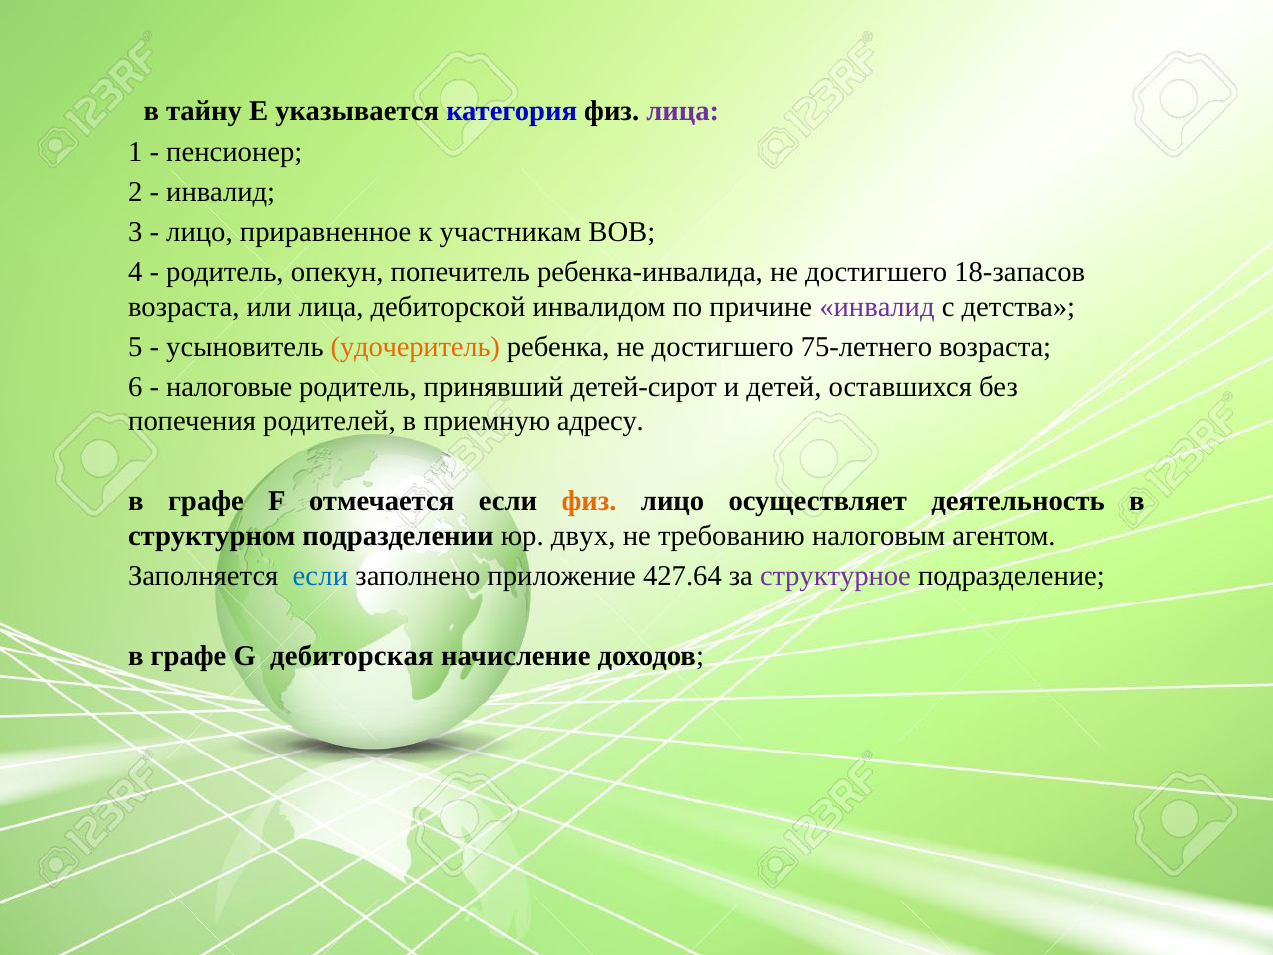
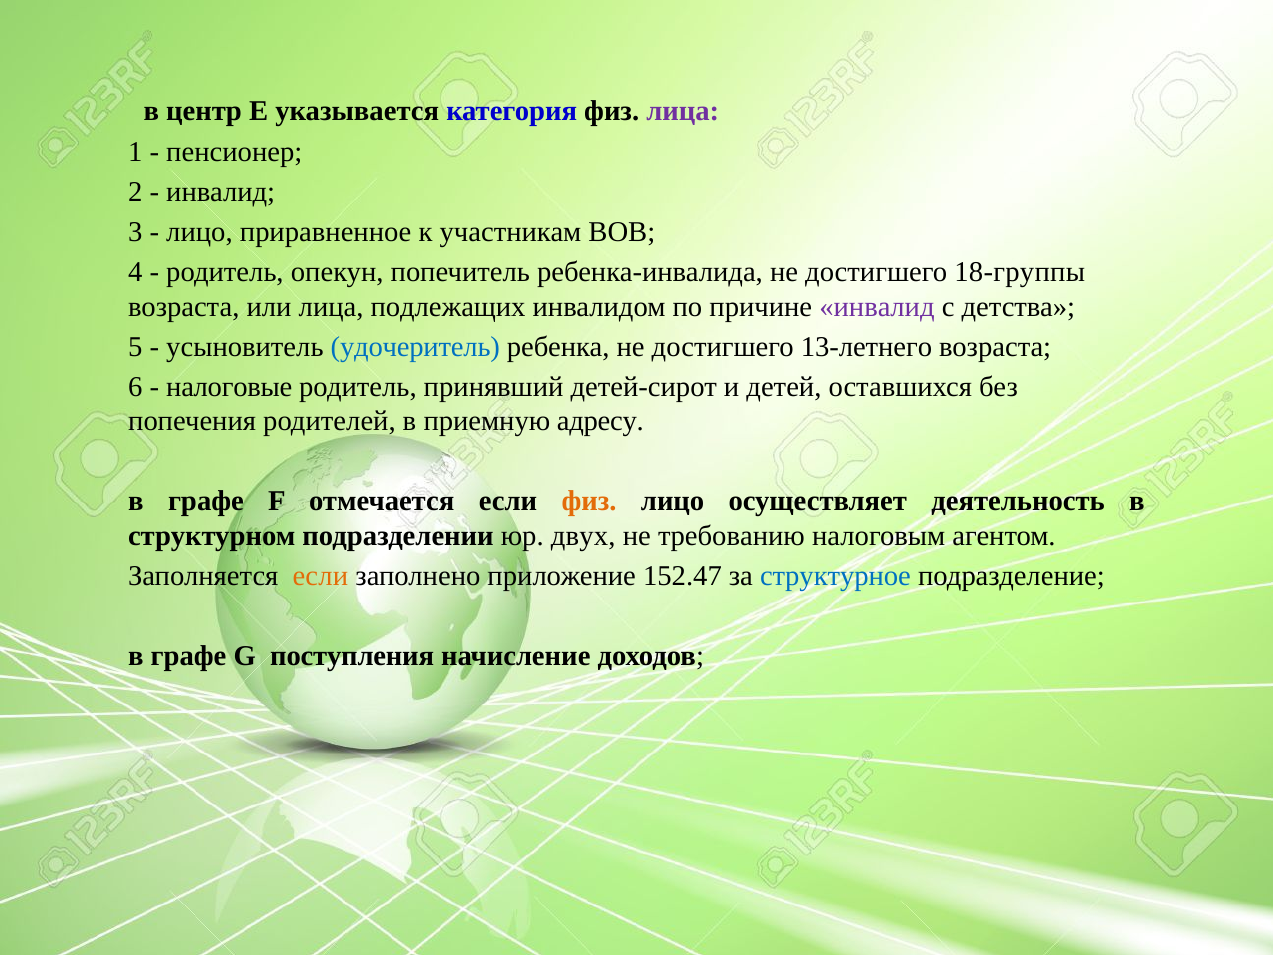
тайну: тайну -> центр (204, 111)
18-запасов: 18-запасов -> 18-группы (1020, 272)
дебиторской: дебиторской -> подлежащих (448, 307)
удочеритель colour: orange -> blue (415, 347)
75-летнего: 75-летнего -> 13-летнего (866, 347)
если colour: blue -> orange (320, 576)
427.64: 427.64 -> 152.47 (682, 576)
структурное colour: purple -> blue (835, 576)
дебиторская: дебиторская -> поступления (352, 656)
